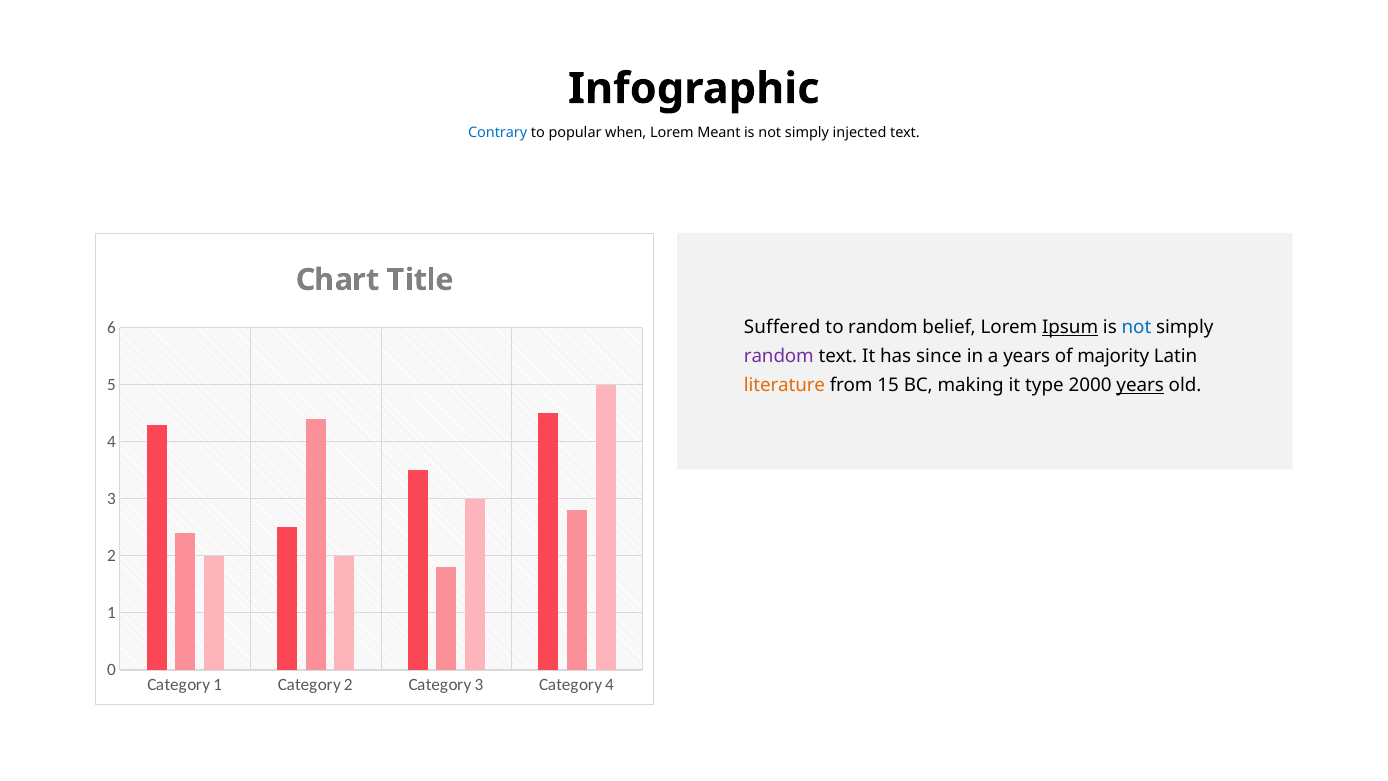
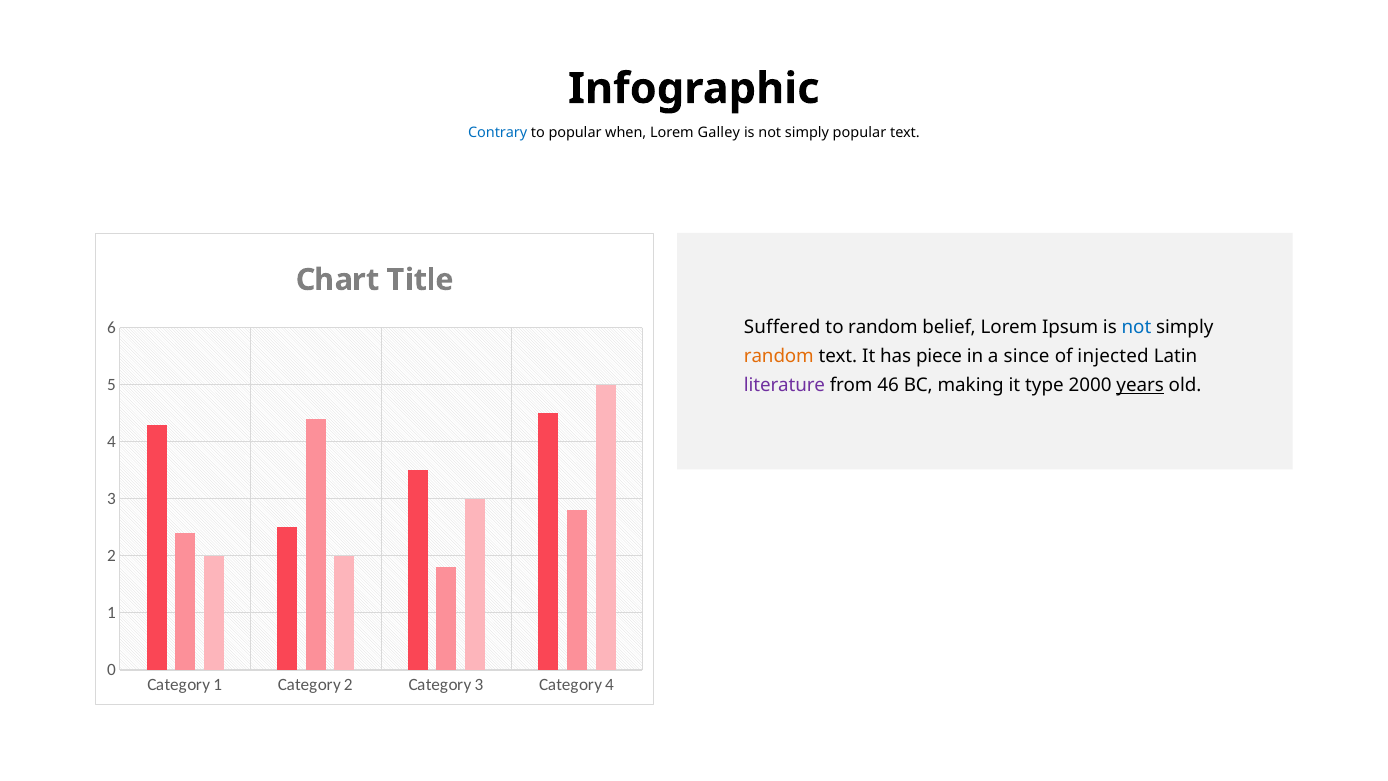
Meant: Meant -> Galley (719, 133)
simply injected: injected -> popular (860, 133)
Ipsum underline: present -> none (1070, 327)
random colour: purple -> orange (779, 356)
since: since -> piece (939, 356)
a years: years -> since (1027, 356)
majority: majority -> injected (1113, 356)
literature colour: orange -> purple (785, 385)
15: 15 -> 46 (888, 385)
